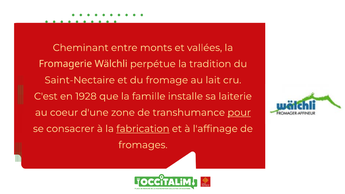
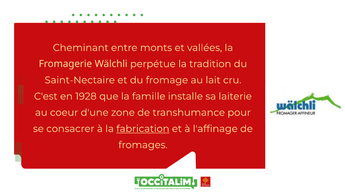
pour underline: present -> none (239, 113)
